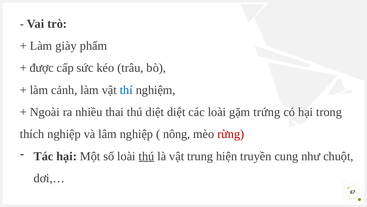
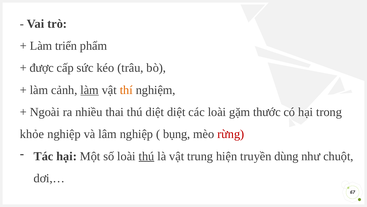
giày: giày -> triển (66, 46)
làm underline: none -> present (90, 90)
thí colour: blue -> orange (126, 90)
trứng: trứng -> thước (267, 112)
thích: thích -> khỏe (32, 134)
nông: nông -> bụng (177, 134)
cung: cung -> dùng (286, 156)
